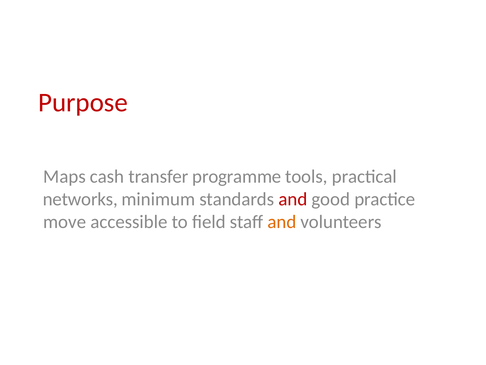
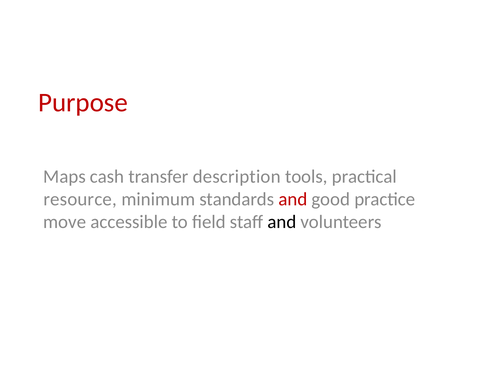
programme: programme -> description (237, 176)
networks: networks -> resource (80, 199)
and colour: orange -> black (282, 222)
